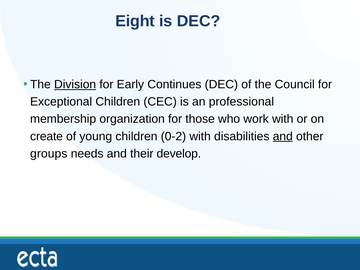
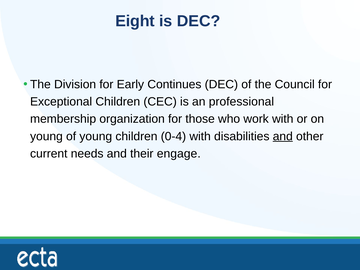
Division underline: present -> none (75, 84)
create: create -> young (46, 136)
0-2: 0-2 -> 0-4 (173, 136)
groups: groups -> current (49, 154)
develop: develop -> engage (179, 154)
